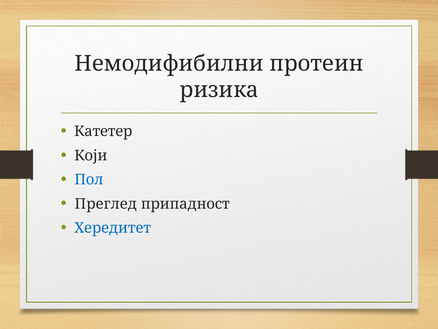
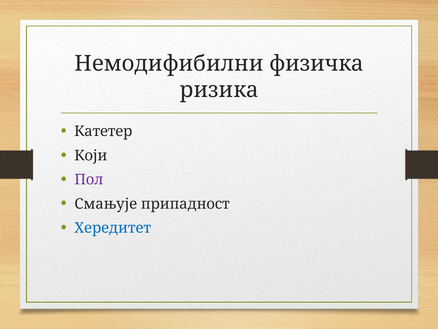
протеин: протеин -> физичка (317, 63)
Пол colour: blue -> purple (89, 179)
Преглед: Преглед -> Смањује (106, 204)
